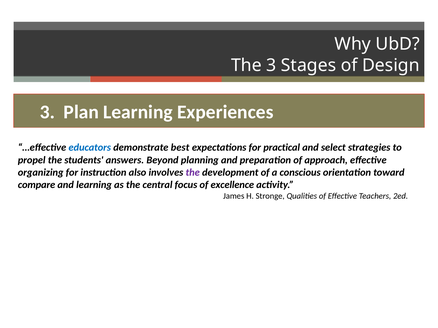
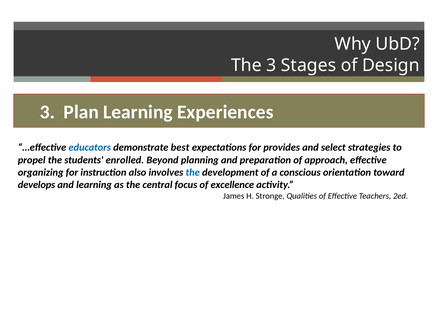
practical: practical -> provides (282, 148)
answers: answers -> enrolled (125, 160)
the colour: purple -> blue (193, 173)
compare: compare -> develops (37, 185)
